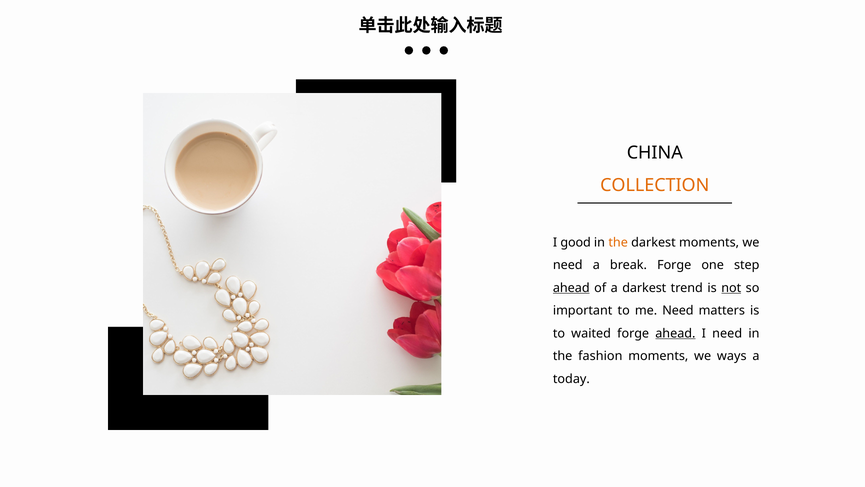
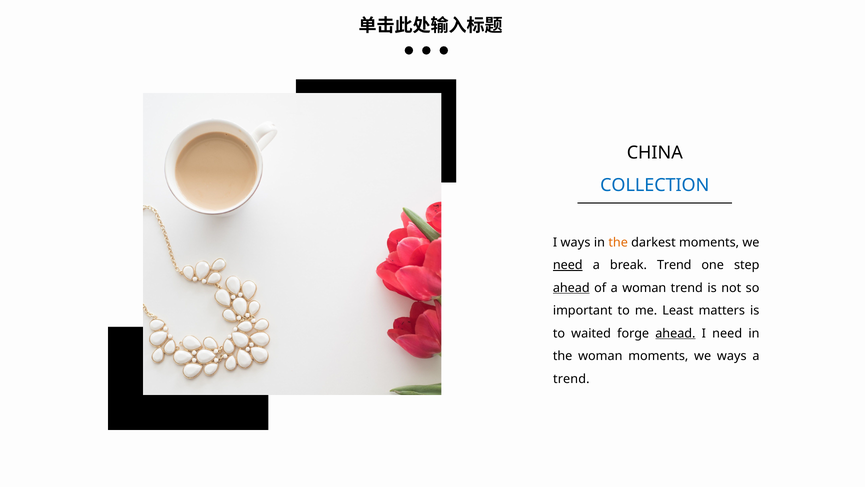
COLLECTION colour: orange -> blue (655, 185)
I good: good -> ways (576, 242)
need underline: none -> present (568, 265)
break Forge: Forge -> Trend (674, 265)
a darkest: darkest -> woman (644, 288)
not underline: present -> none (731, 288)
me Need: Need -> Least (678, 310)
the fashion: fashion -> woman (600, 356)
today: today -> trend (571, 379)
